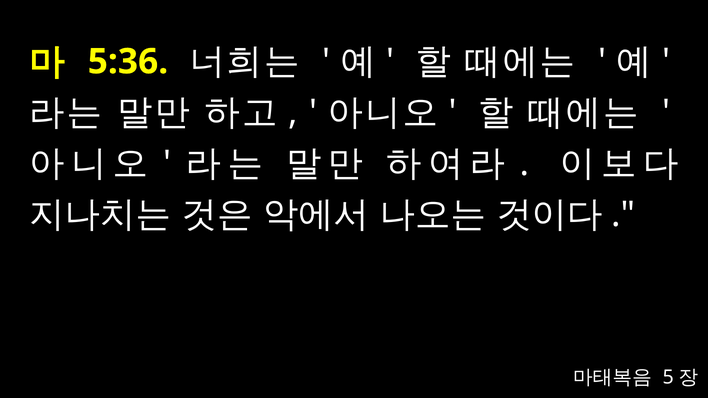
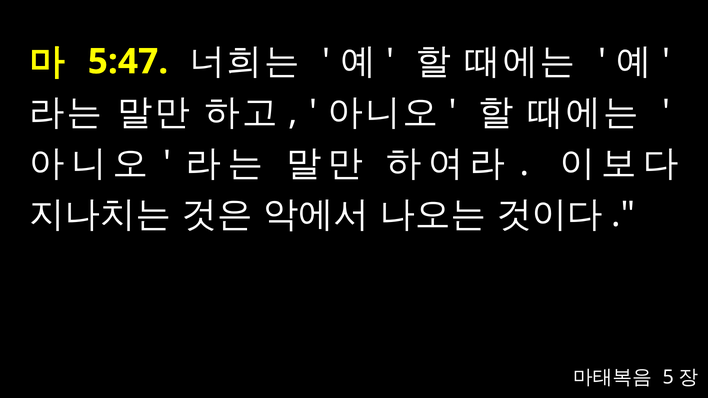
5:36: 5:36 -> 5:47 (128, 62)
